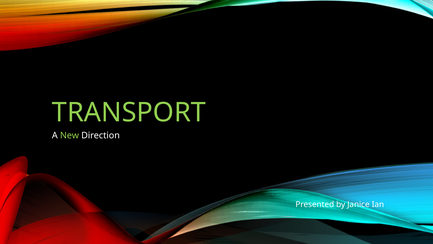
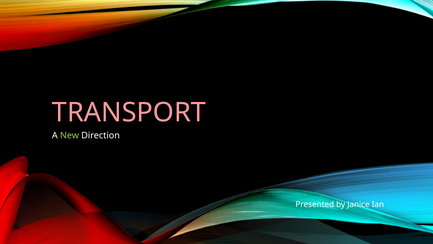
TRANSPORT colour: light green -> pink (129, 112)
